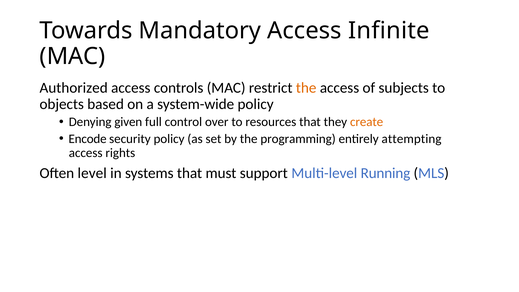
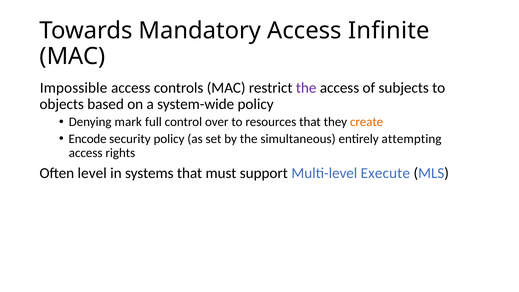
Authorized: Authorized -> Impossible (74, 88)
the colour: orange -> purple (306, 88)
given: given -> mark (128, 122)
programming: programming -> simultaneous (298, 139)
Running: Running -> Execute (385, 173)
